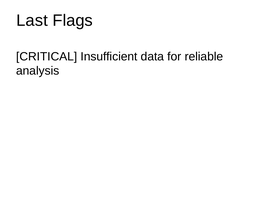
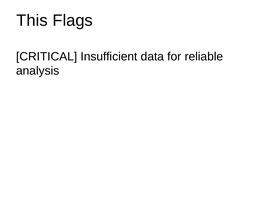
Last: Last -> This (32, 20)
